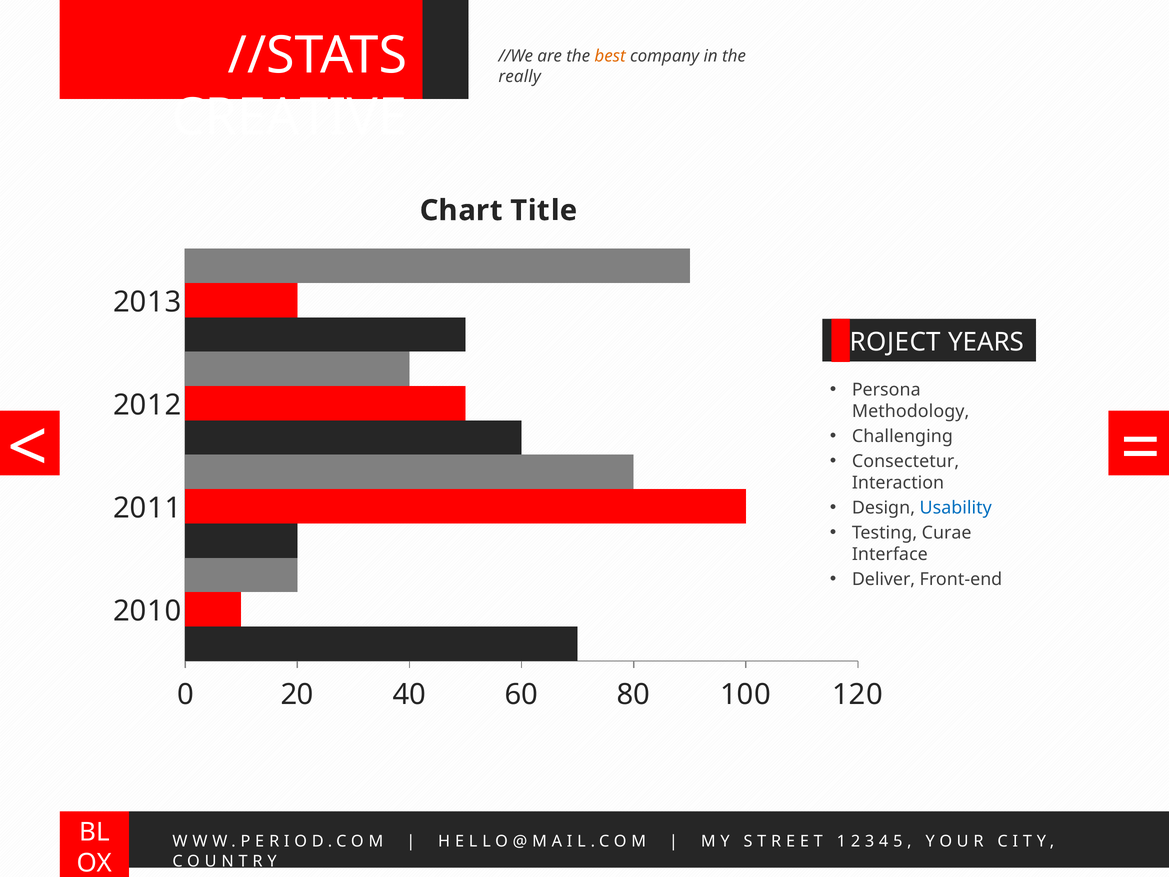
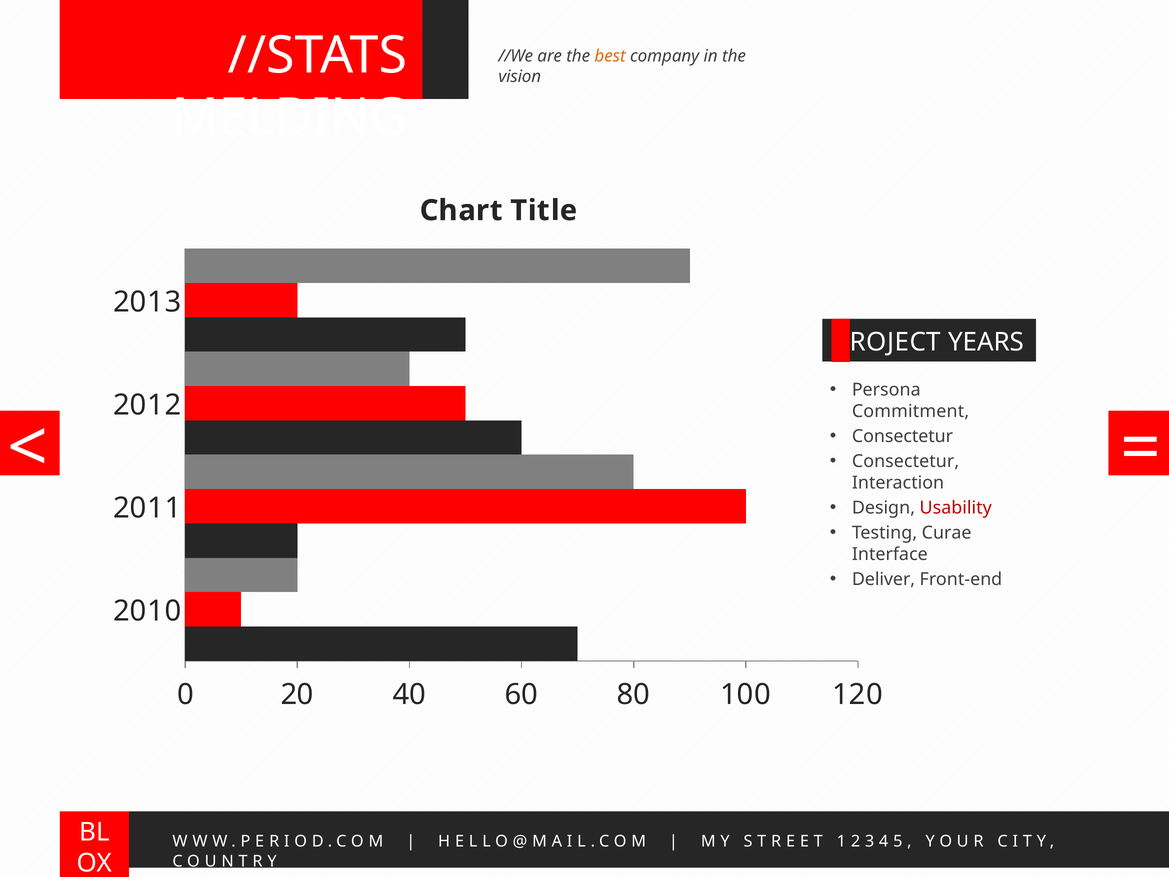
really: really -> vision (520, 77)
CREATIVE: CREATIVE -> MELDING (289, 118)
Methodology: Methodology -> Commitment (911, 411)
Challenging: Challenging -> Consectetur (903, 436)
Usability colour: blue -> red (956, 508)
